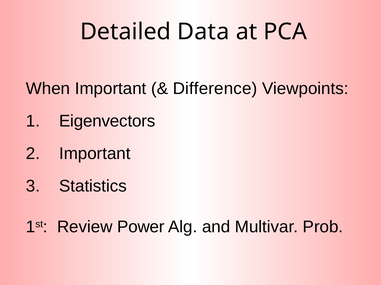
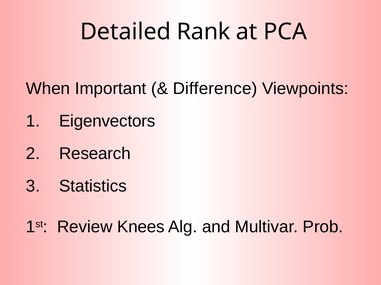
Data: Data -> Rank (204, 32)
Important: Important -> Research (95, 154)
Power: Power -> Knees (141, 227)
